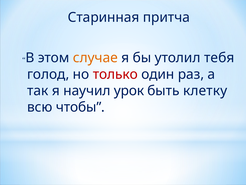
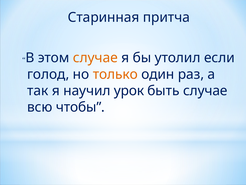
тебя: тебя -> если (219, 58)
только colour: red -> orange (115, 74)
быть клетку: клетку -> случае (205, 91)
